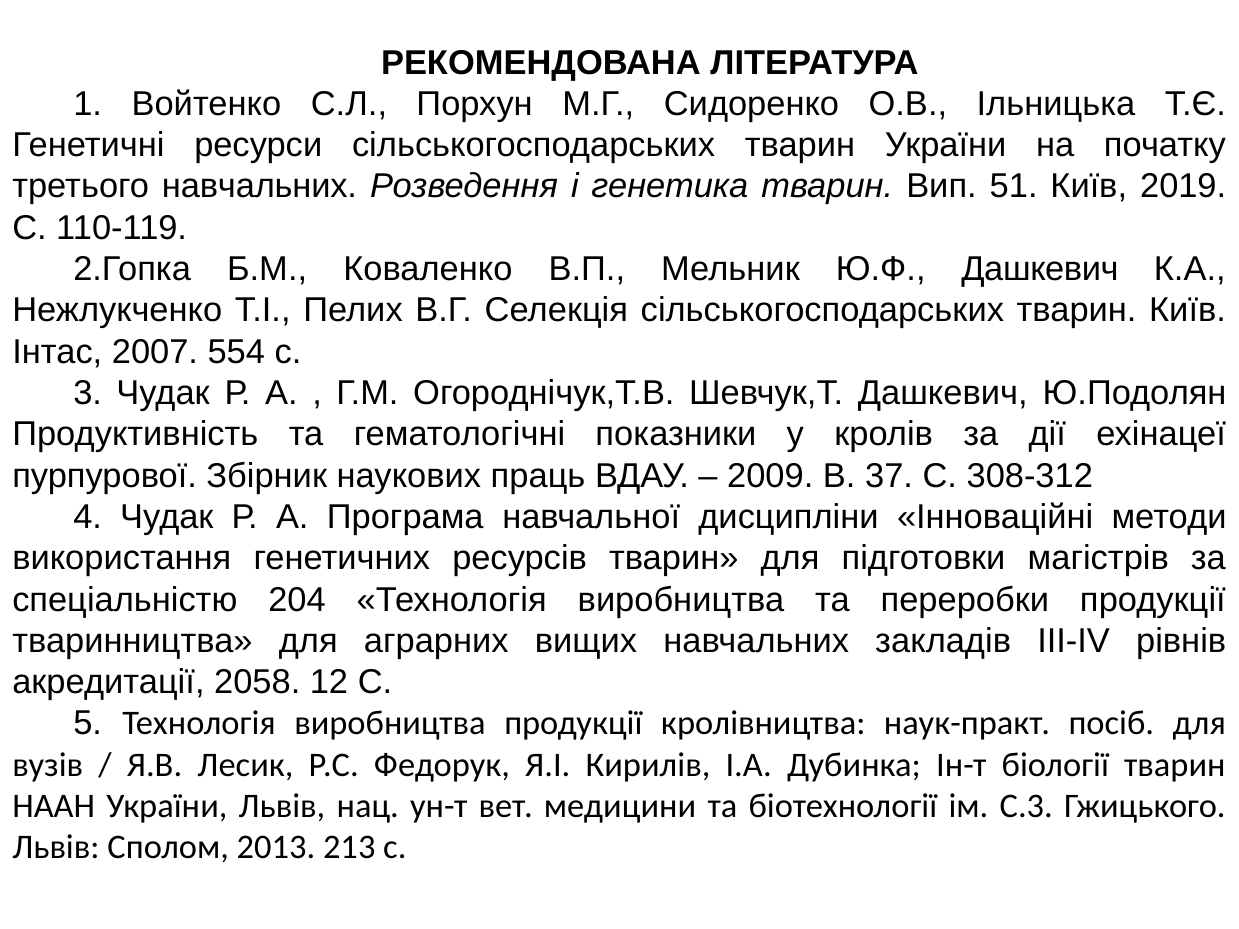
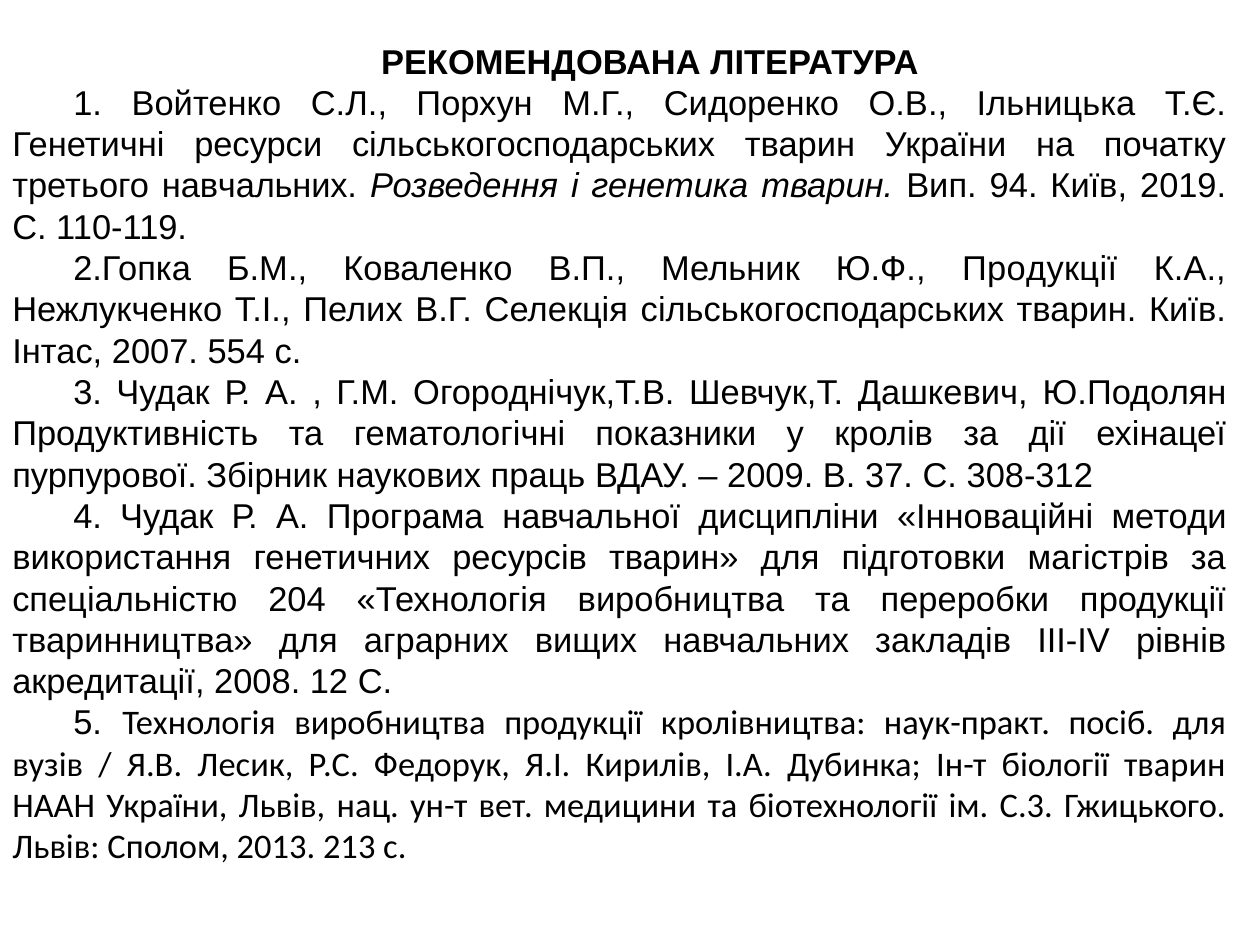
51: 51 -> 94 (1014, 187)
Ю.Ф Дашкевич: Дашкевич -> Продукції (1040, 269)
2058: 2058 -> 2008 (257, 682)
